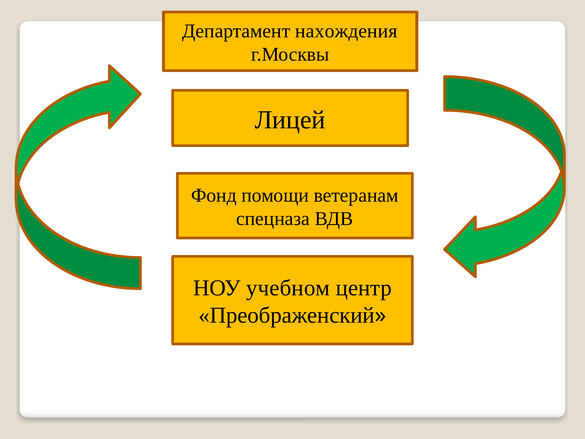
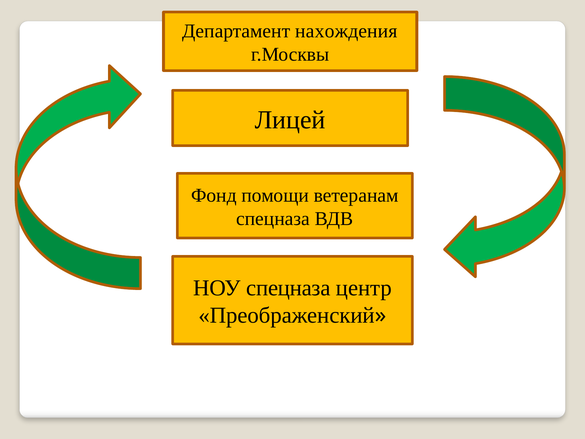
НОУ учебном: учебном -> спецназа (288, 288)
